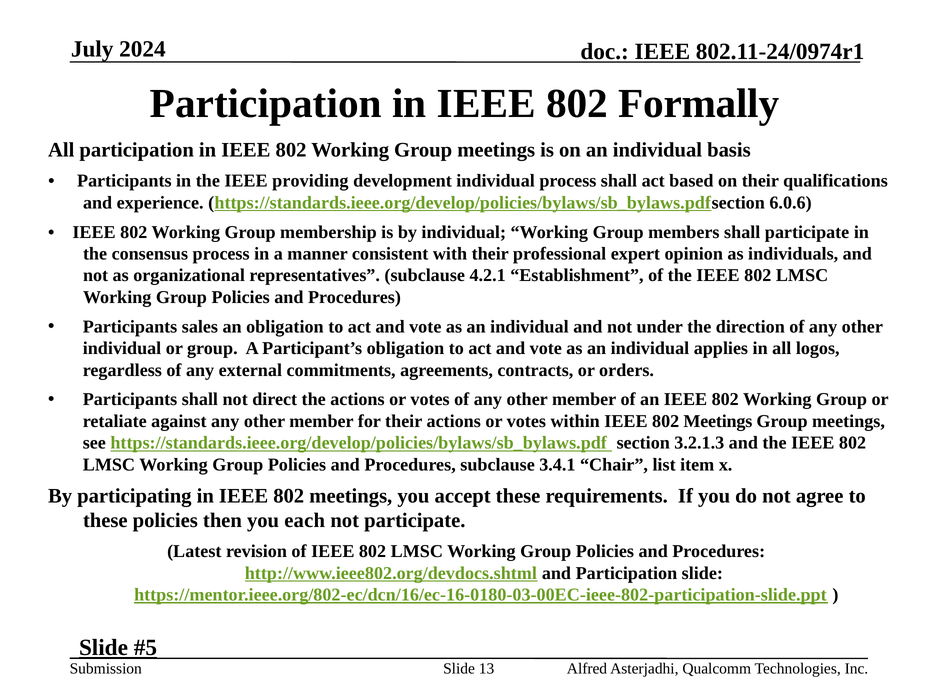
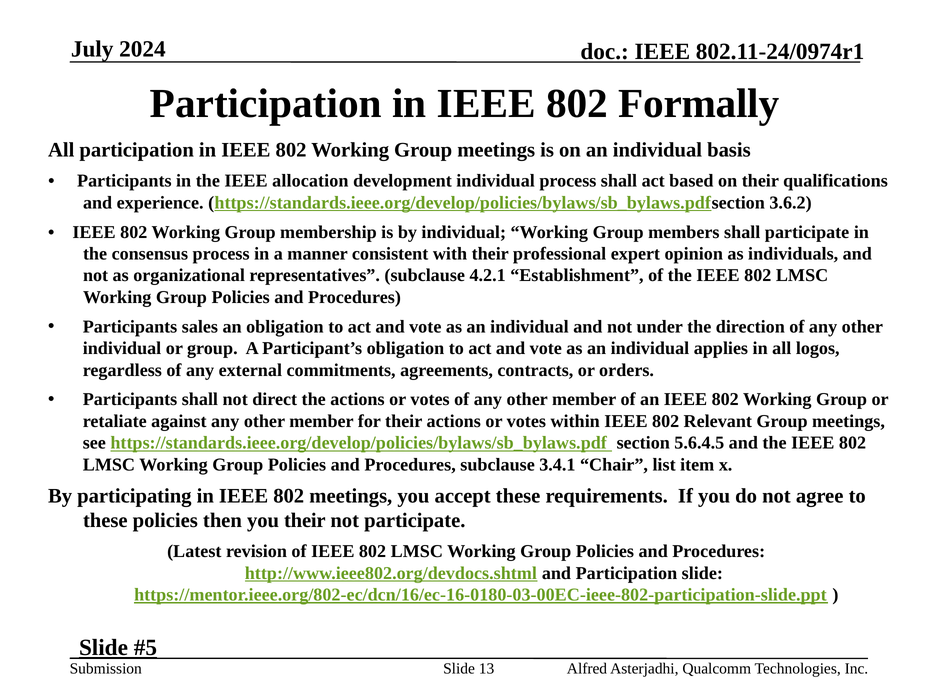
providing: providing -> allocation (310, 181)
6.0.6: 6.0.6 -> 3.6.2 (791, 203)
within IEEE 802 Meetings: Meetings -> Relevant (718, 422)
3.2.1.3: 3.2.1.3 -> 5.6.4.5 (699, 443)
you each: each -> their (305, 521)
